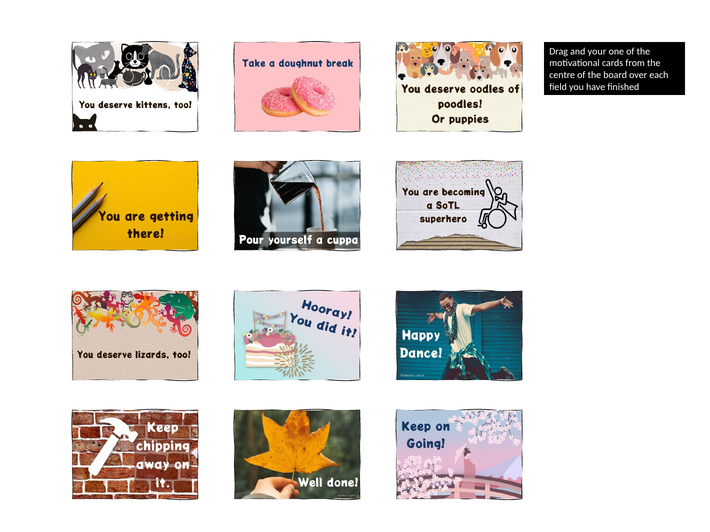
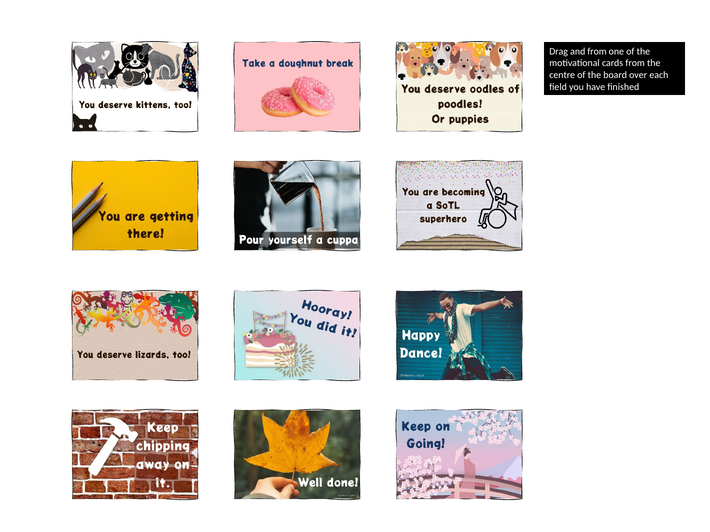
and your: your -> from (597, 51)
